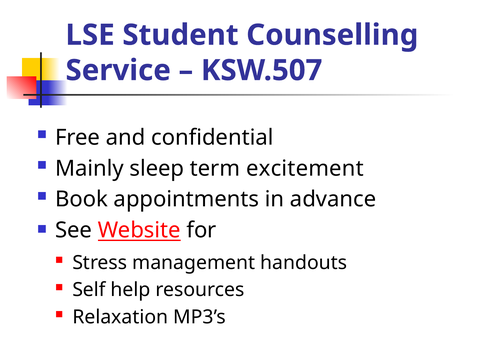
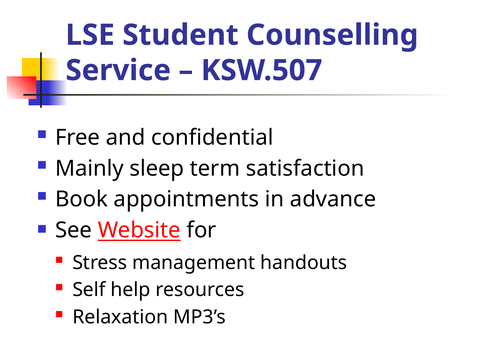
excitement: excitement -> satisfaction (305, 168)
